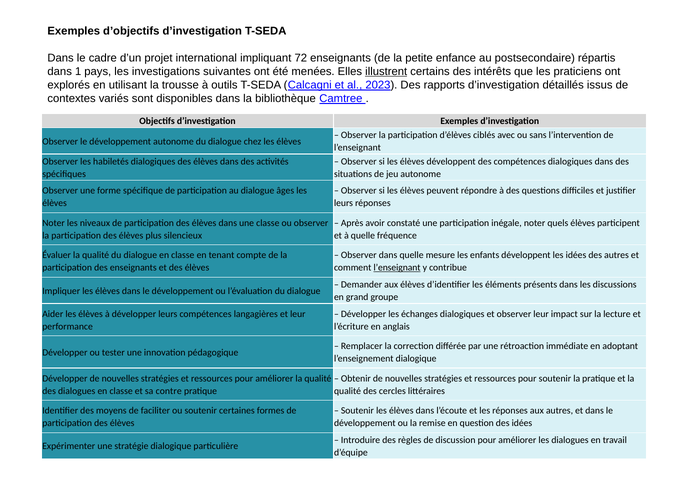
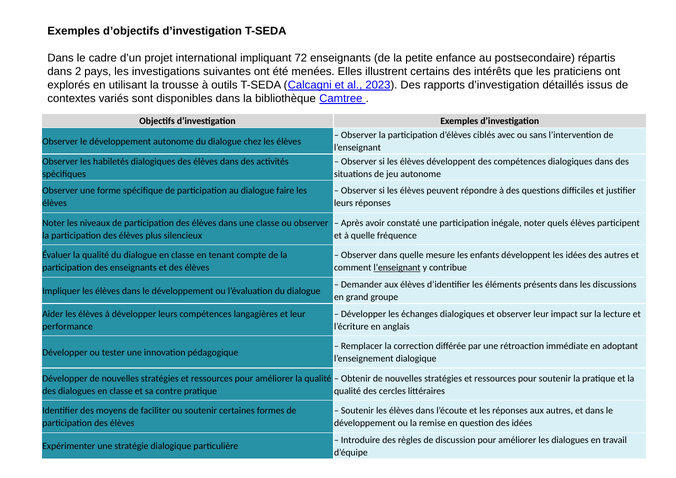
1: 1 -> 2 (78, 71)
illustrent underline: present -> none (386, 71)
âges: âges -> faire (285, 191)
